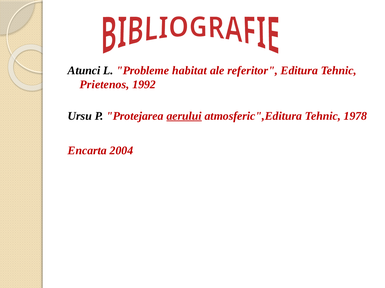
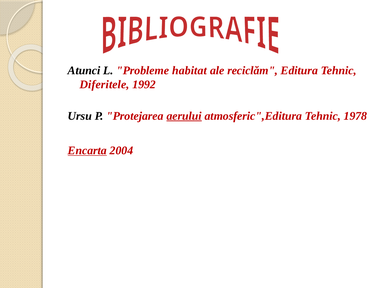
referitor: referitor -> reciclăm (253, 71)
Prietenos: Prietenos -> Diferitele (105, 85)
Encarta underline: none -> present (87, 151)
